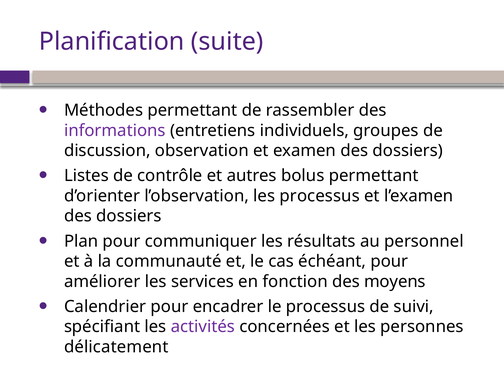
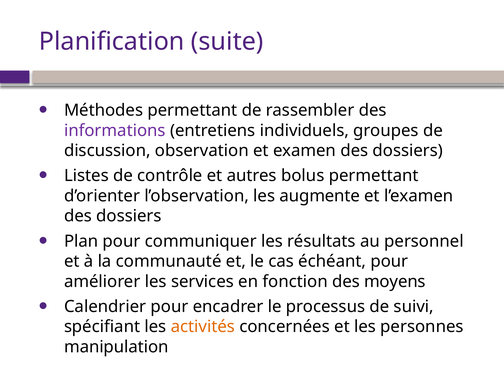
les processus: processus -> augmente (320, 196)
activités colour: purple -> orange (203, 327)
délicatement: délicatement -> manipulation (116, 347)
